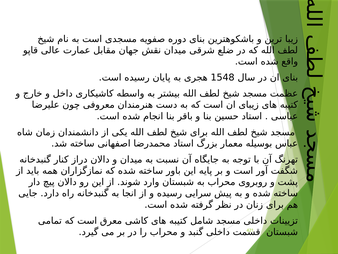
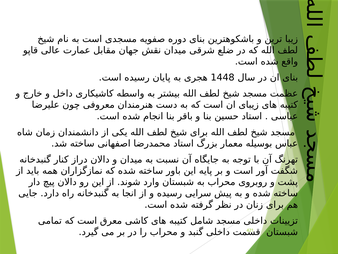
1548: 1548 -> 1448 (223, 77)
